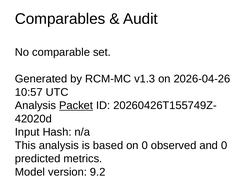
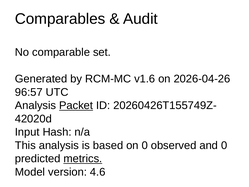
v1.3: v1.3 -> v1.6 (145, 79)
10:57: 10:57 -> 96:57 (29, 92)
metrics underline: none -> present (83, 158)
9.2: 9.2 -> 4.6 (98, 172)
